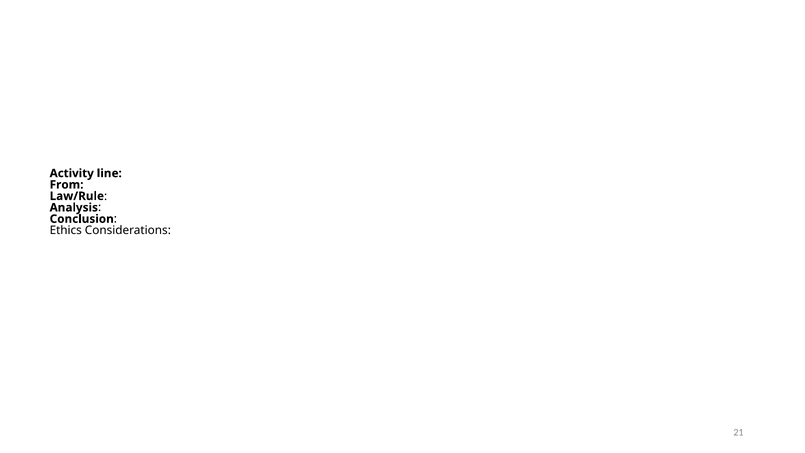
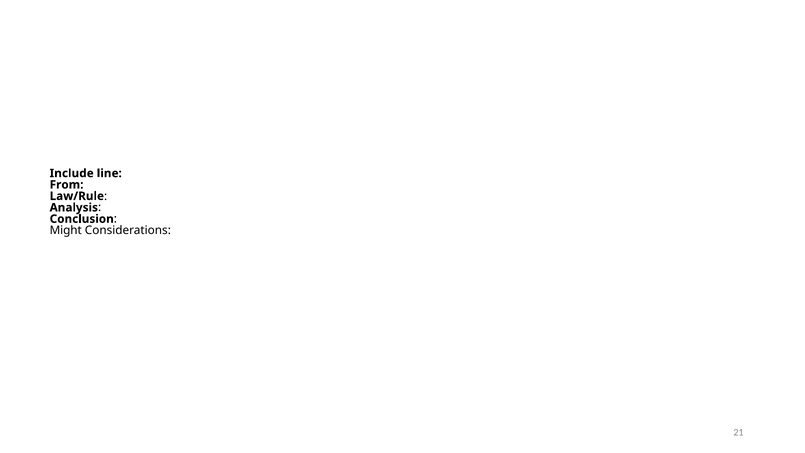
Activity: Activity -> Include (72, 173)
Ethics: Ethics -> Might (66, 230)
